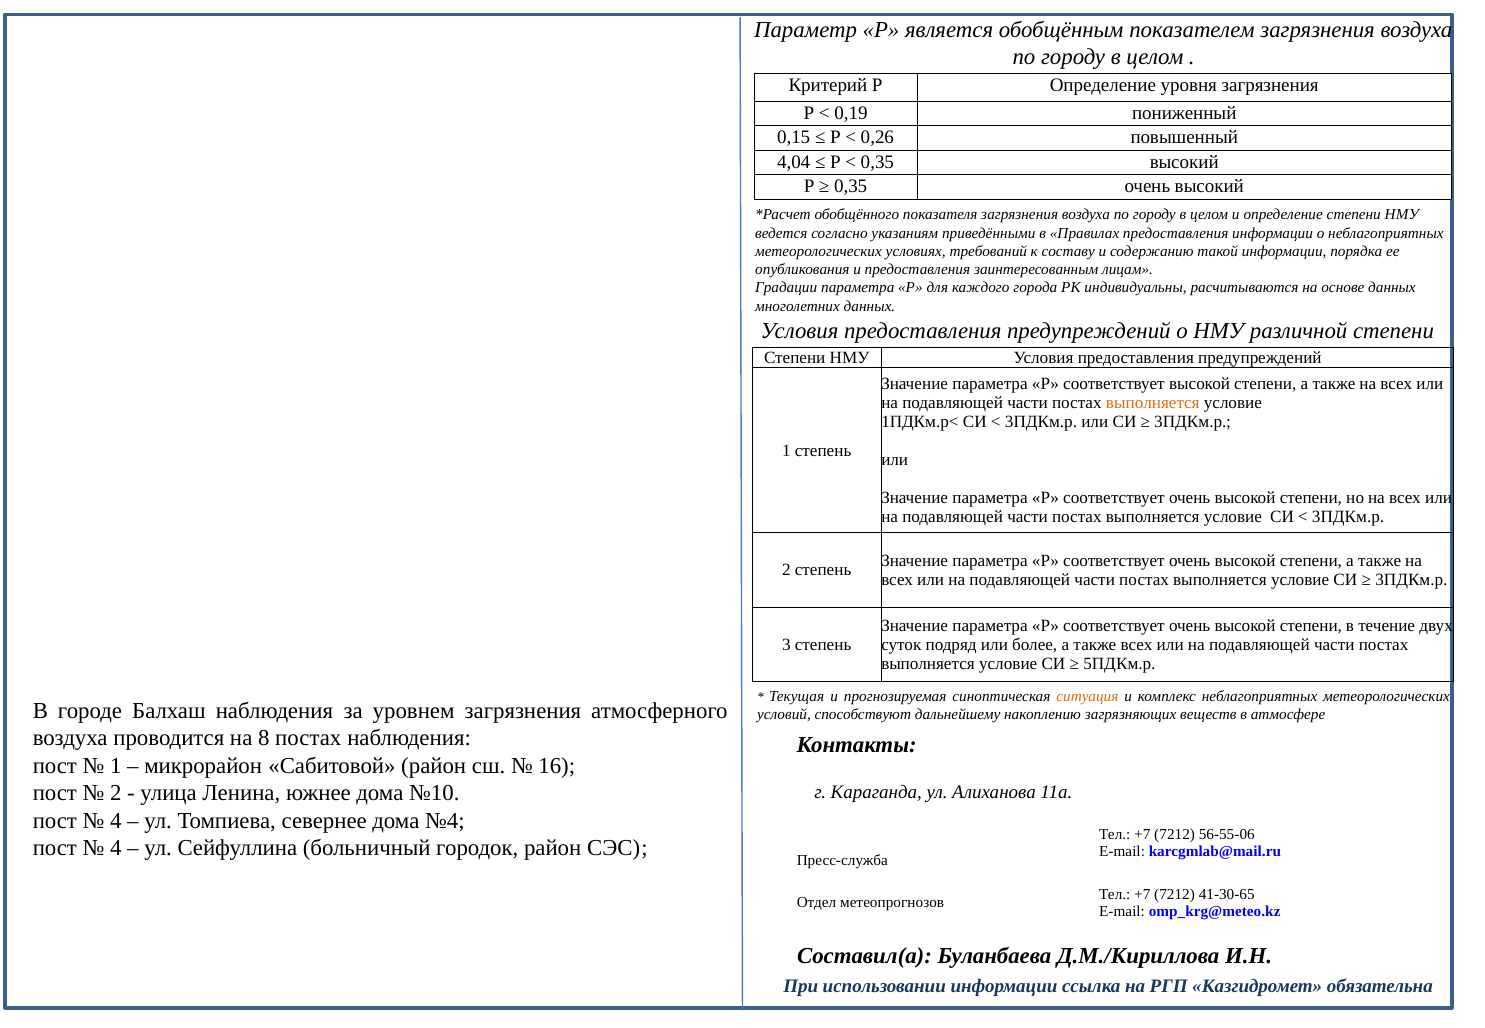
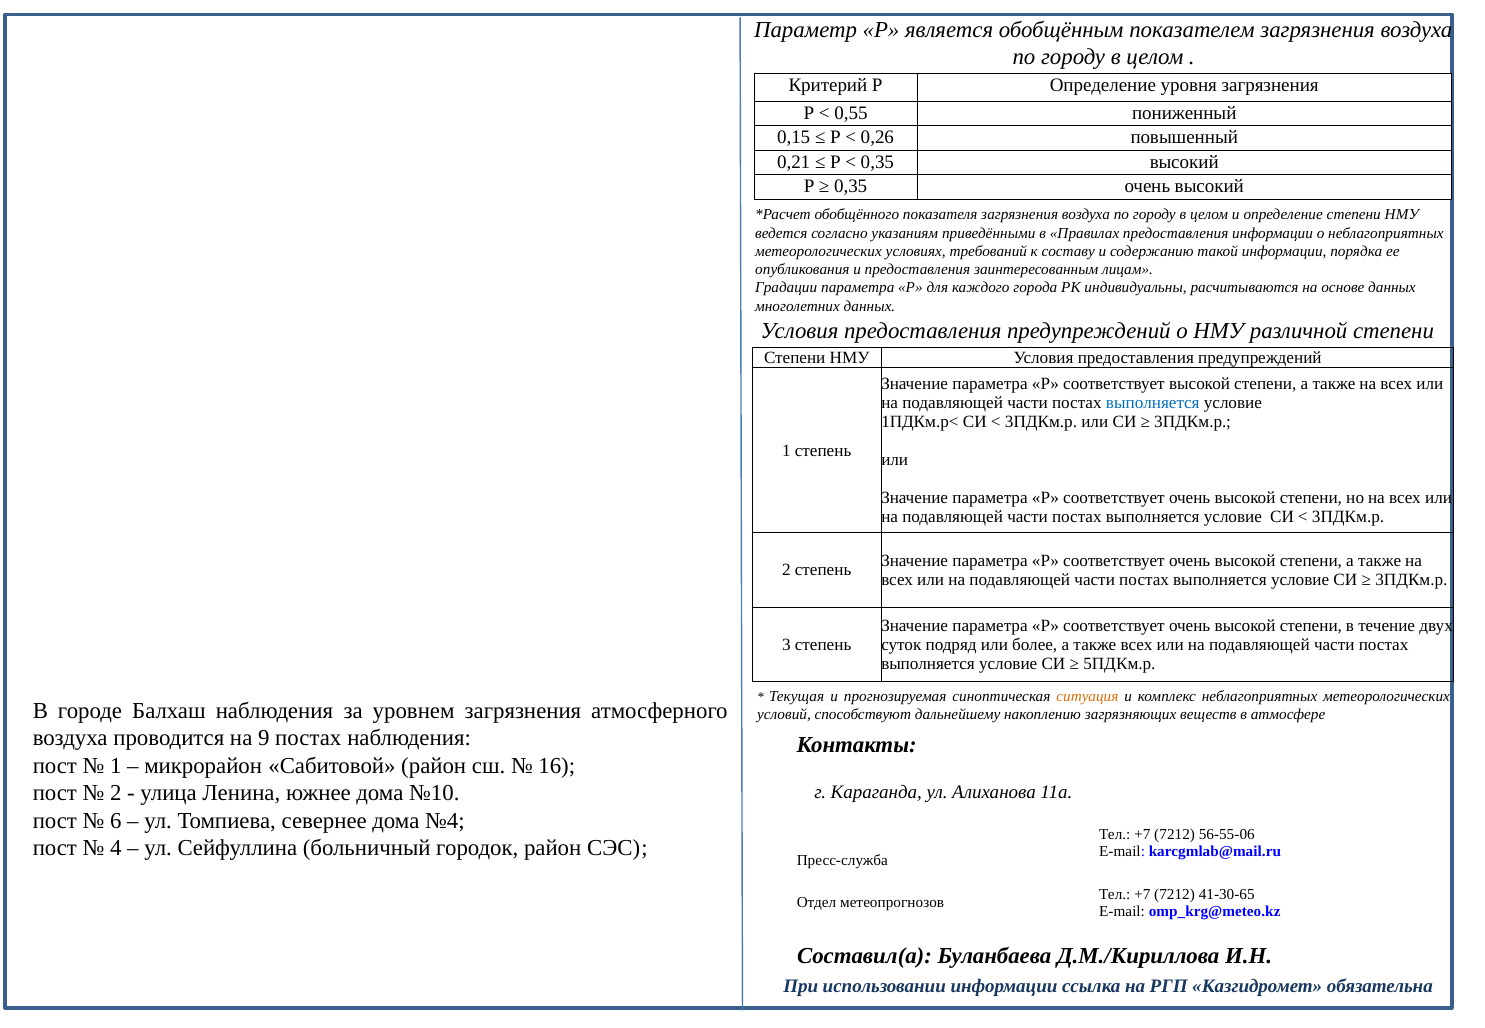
0,19: 0,19 -> 0,55 (851, 113)
4,04: 4,04 -> 0,21 (794, 162)
выполняется colour: orange -> blue (1153, 403)
8: 8 -> 9 (264, 738)
4: 4 -> 6 (116, 821)
